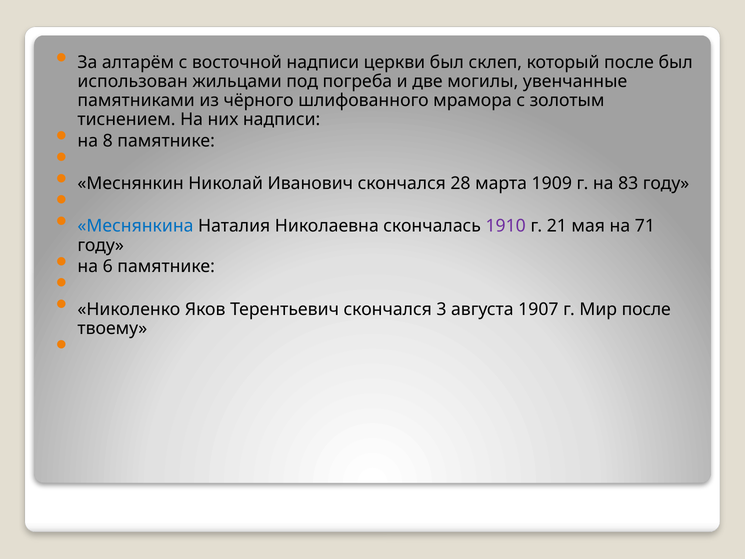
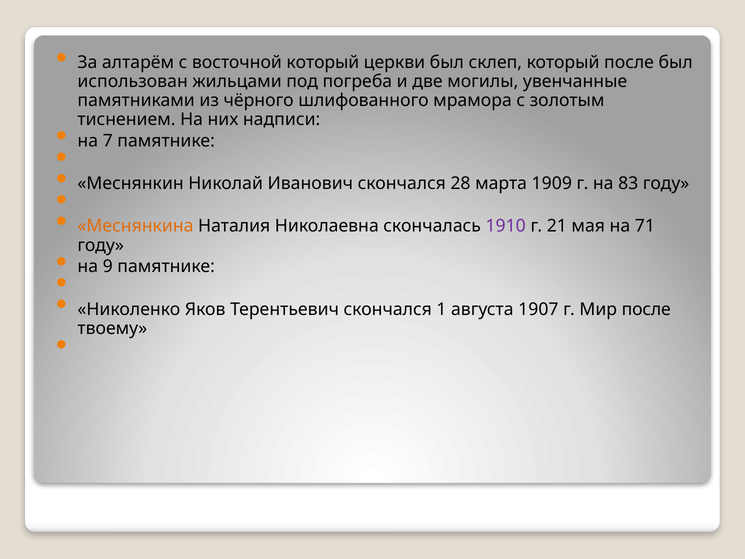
восточной надписи: надписи -> который (323, 62)
8: 8 -> 7 (108, 141)
Меснянкина colour: blue -> orange (136, 226)
6: 6 -> 9 (108, 266)
3: 3 -> 1 (441, 309)
